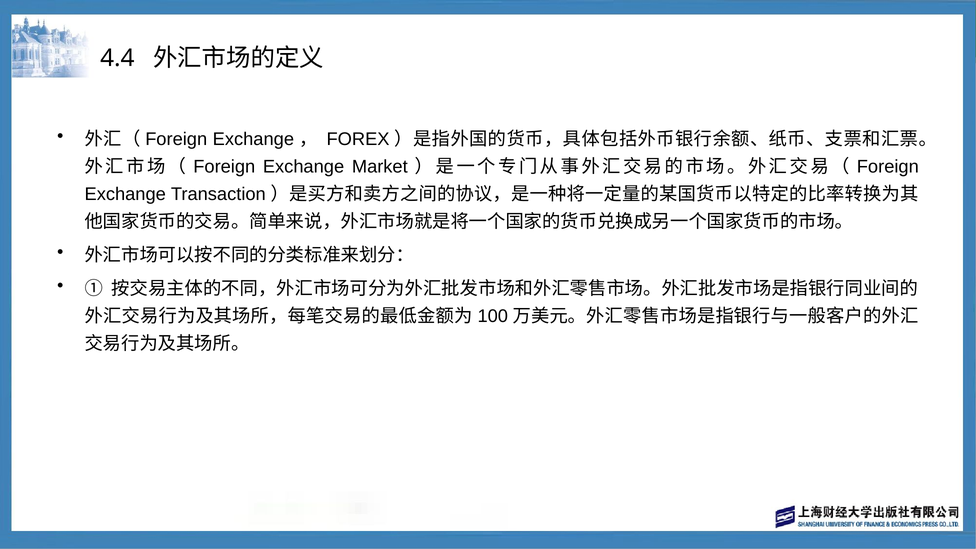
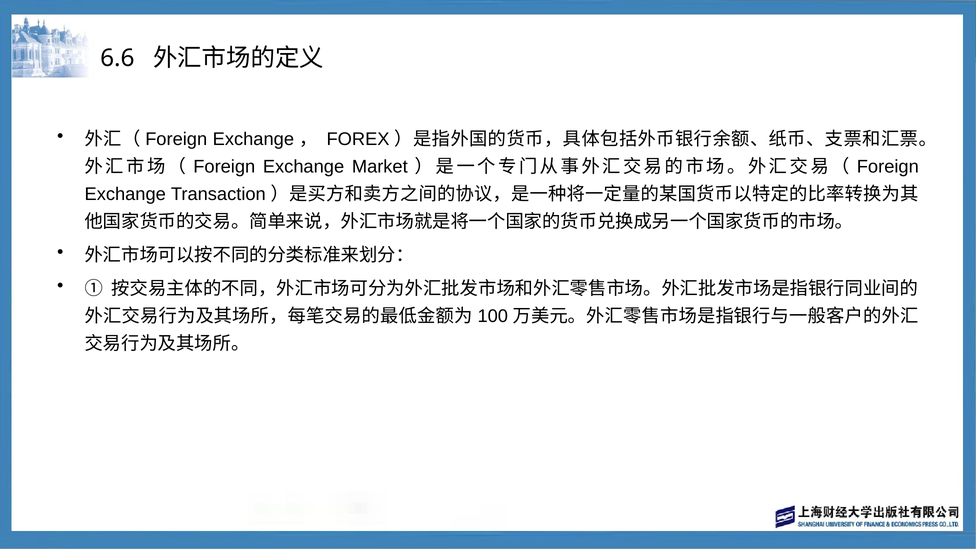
4.4: 4.4 -> 6.6 (117, 58)
